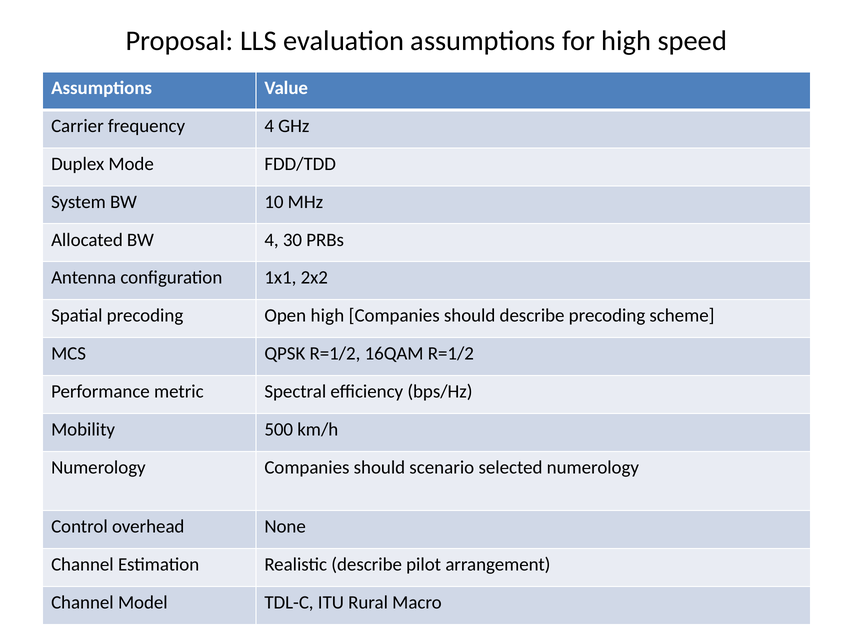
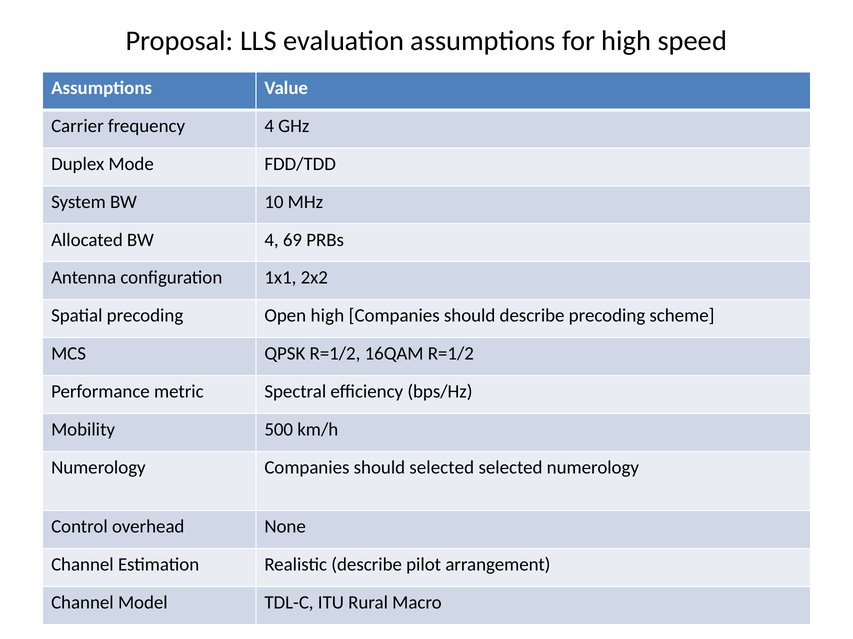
30: 30 -> 69 (292, 240)
should scenario: scenario -> selected (442, 468)
